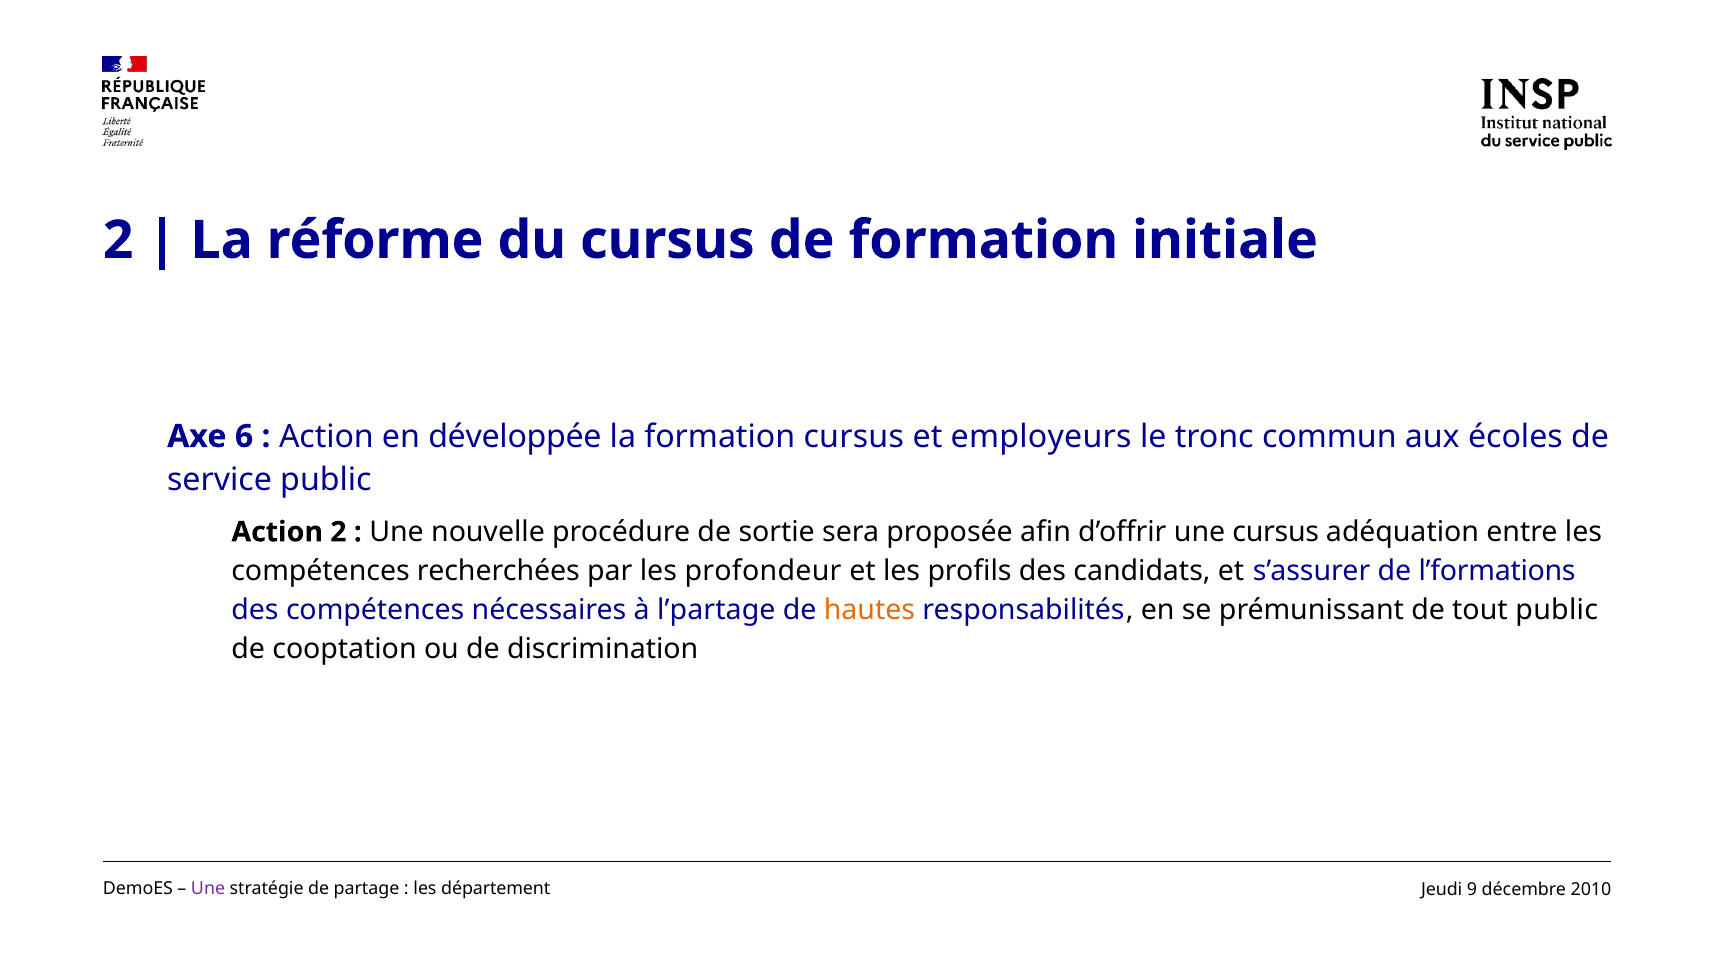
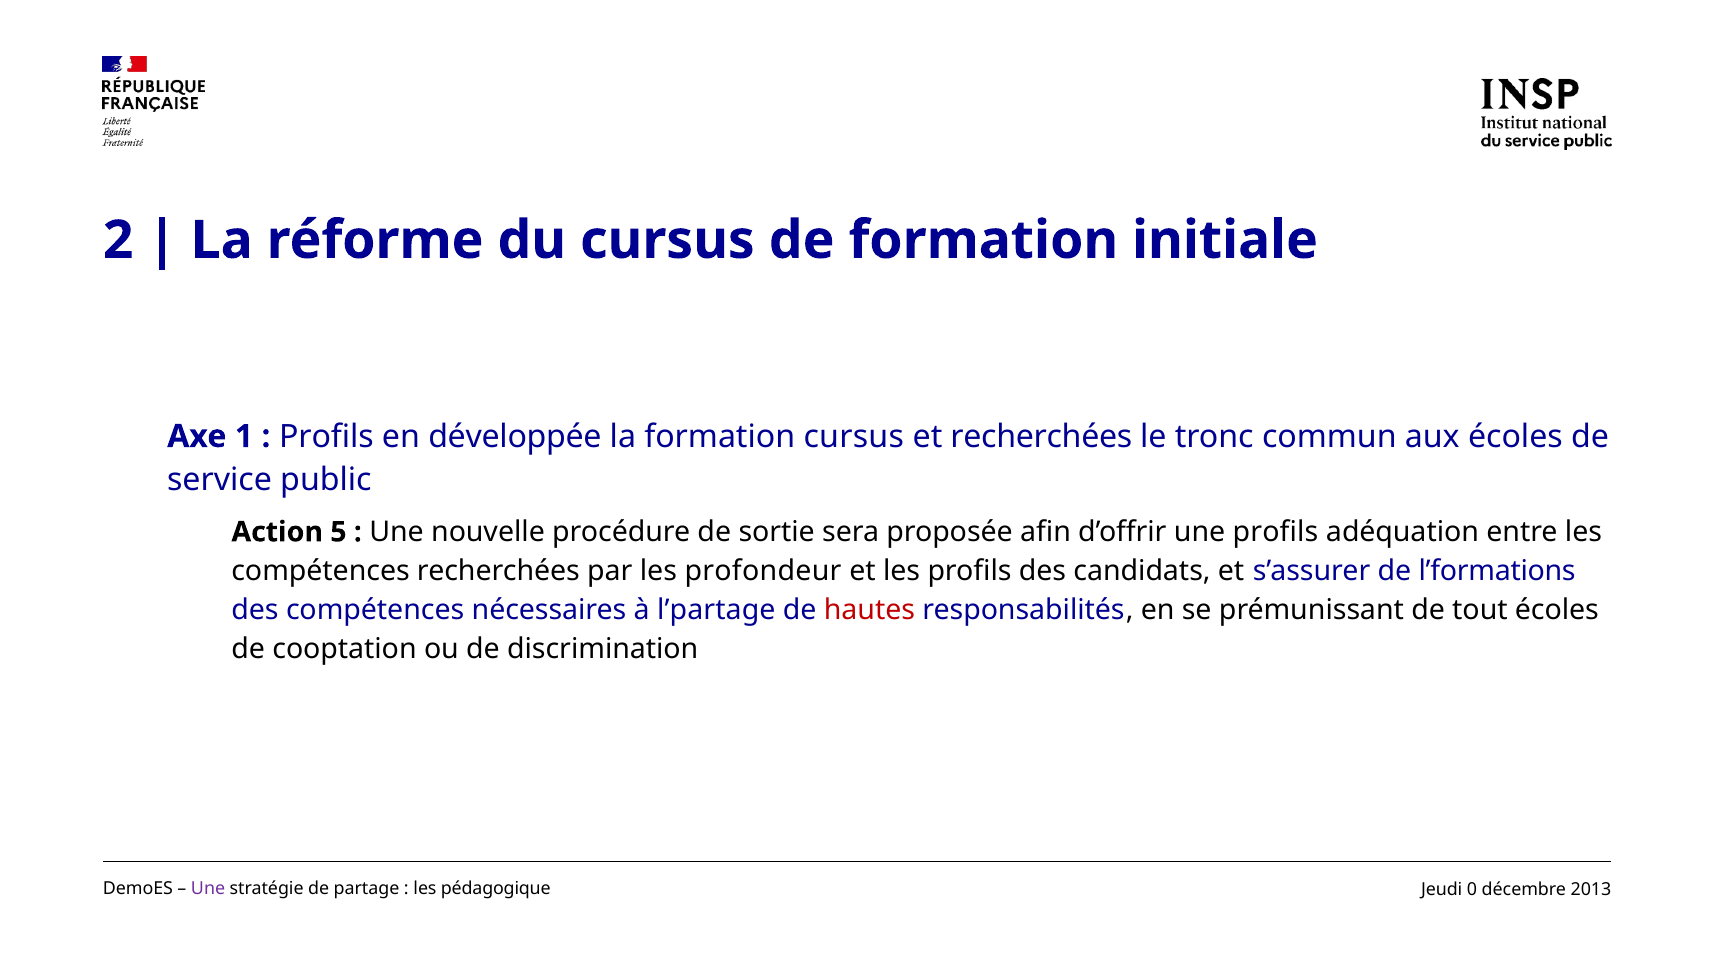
6: 6 -> 1 (244, 436)
Action: Action -> Profils (326, 436)
et employeurs: employeurs -> recherchées (1041, 436)
Action 2: 2 -> 5 (338, 532)
une cursus: cursus -> profils (1276, 532)
hautes colour: orange -> red (869, 610)
tout public: public -> écoles (1557, 610)
département: département -> pédagogique (496, 889)
9: 9 -> 0 (1472, 890)
2010: 2010 -> 2013 (1591, 890)
